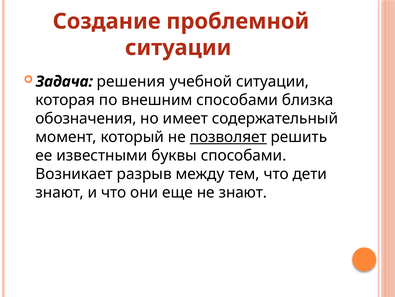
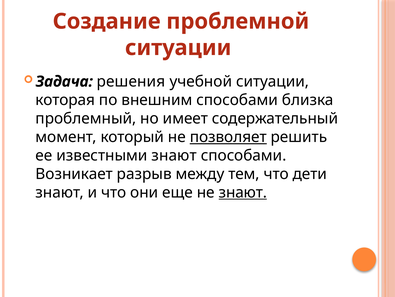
обозначения: обозначения -> проблемный (86, 118)
известными буквы: буквы -> знают (174, 155)
знают underline: none -> present (243, 192)
